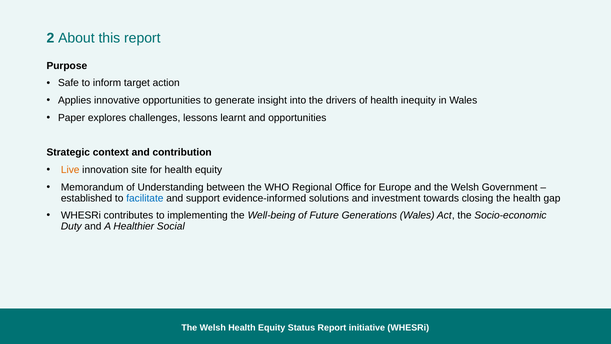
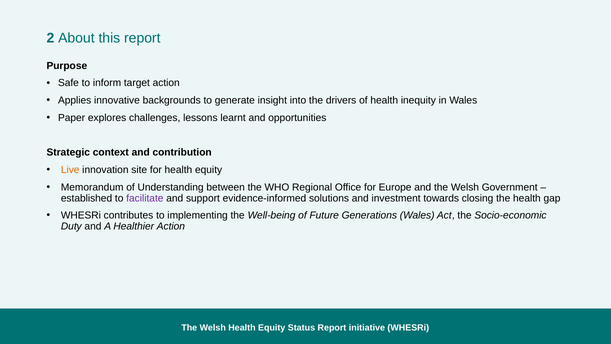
innovative opportunities: opportunities -> backgrounds (172, 100)
facilitate colour: blue -> purple (145, 198)
Healthier Social: Social -> Action (171, 226)
